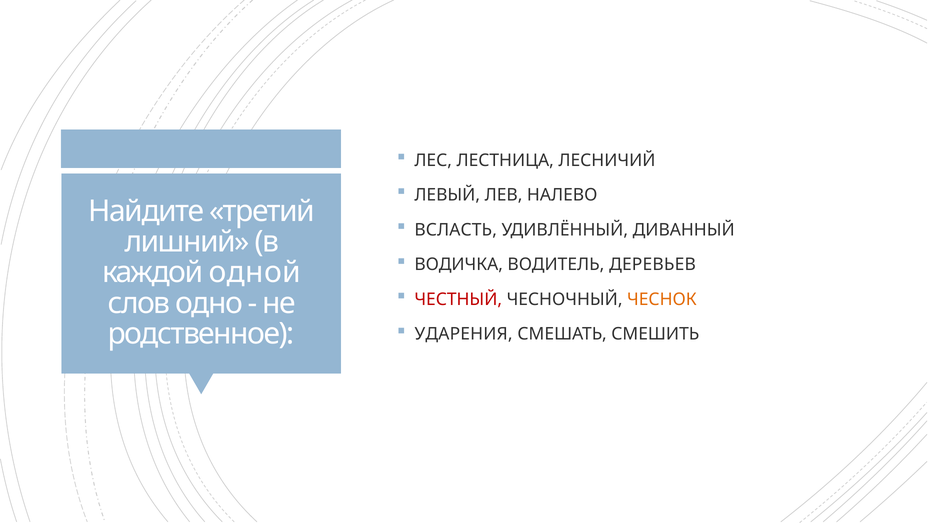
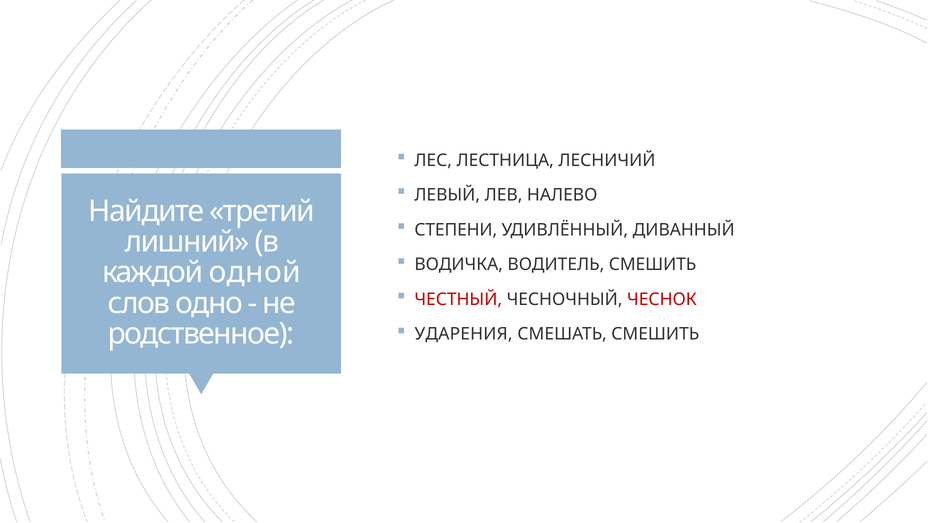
ВСЛАСТЬ: ВСЛАСТЬ -> СТЕПЕНИ (456, 230)
ВОДИТЕЛЬ ДЕРЕВЬЕВ: ДЕРЕВЬЕВ -> СМЕШИТЬ (653, 264)
ЧЕСНОК colour: orange -> red (662, 299)
